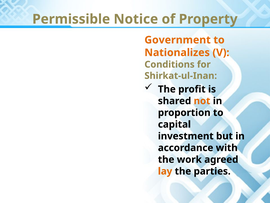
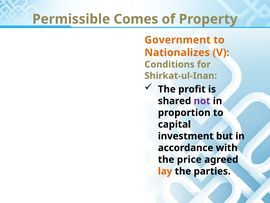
Notice: Notice -> Comes (136, 19)
not colour: orange -> purple (202, 101)
work: work -> price (189, 159)
